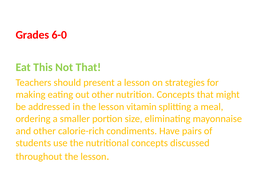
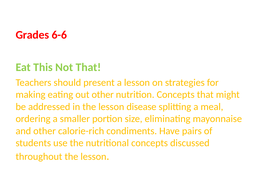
6-0: 6-0 -> 6-6 (59, 35)
vitamin: vitamin -> disease (141, 107)
